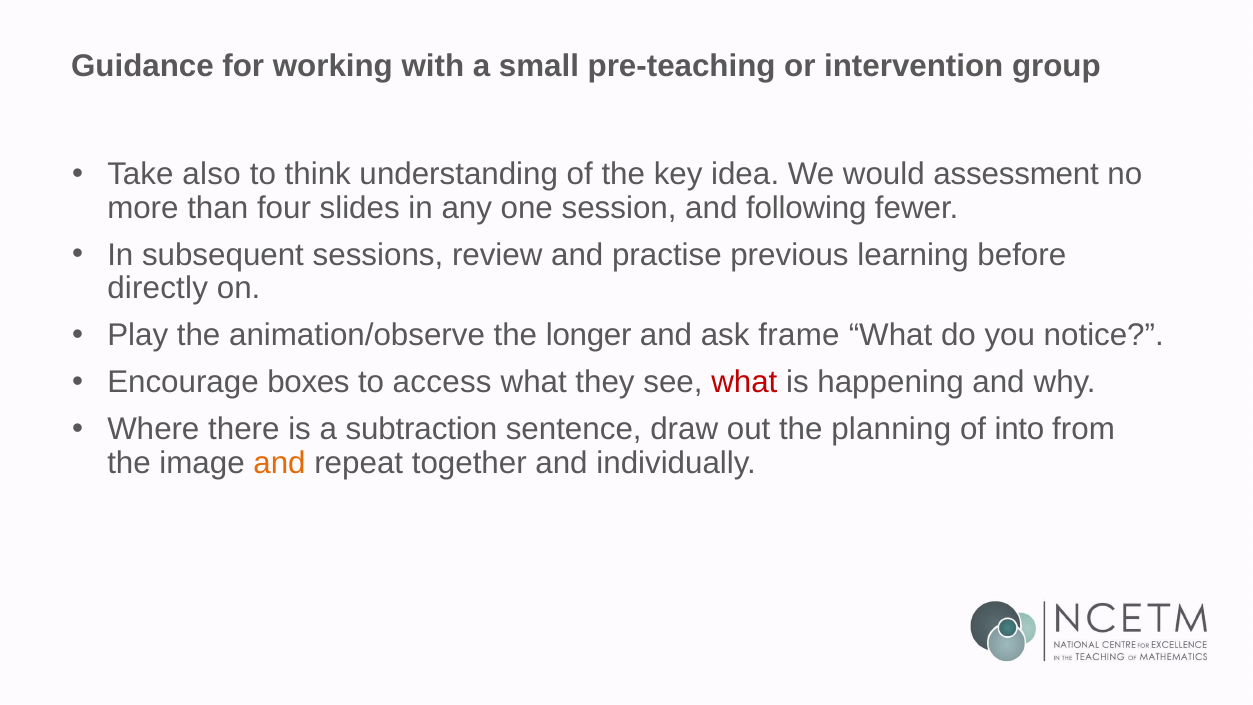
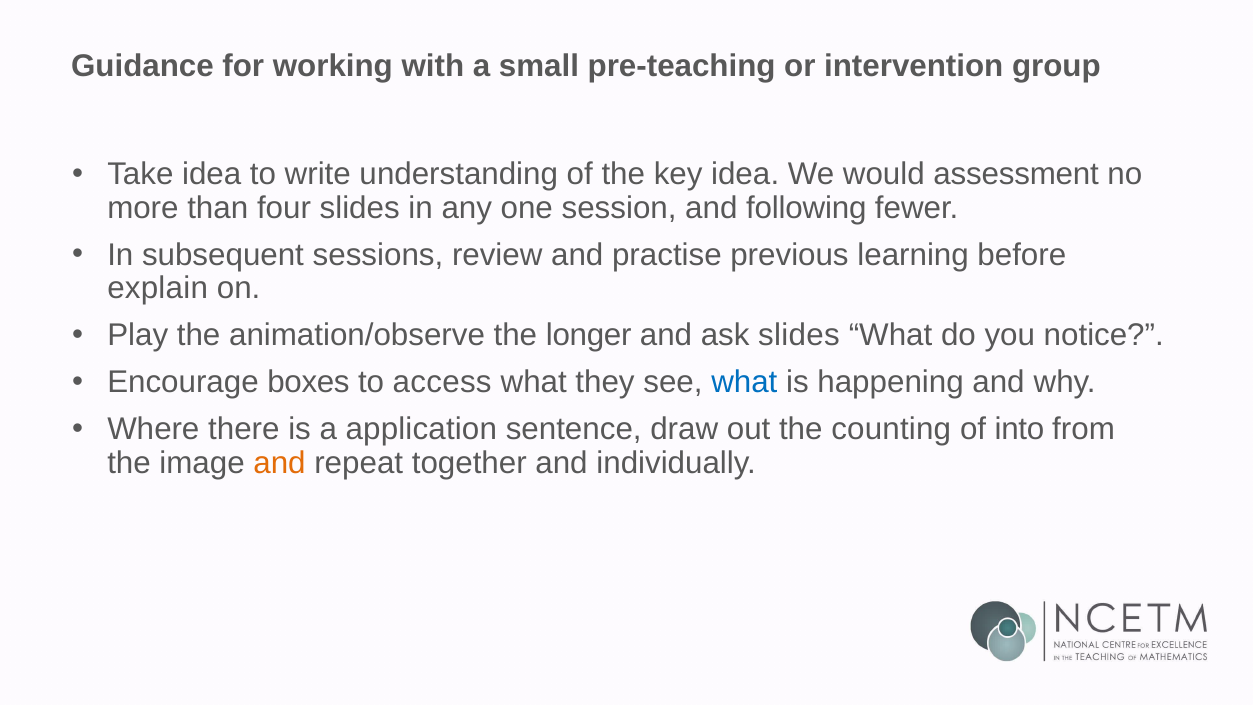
Take also: also -> idea (212, 174)
think: think -> write (318, 174)
directly: directly -> explain (158, 289)
ask frame: frame -> slides (799, 335)
what colour: red -> blue (744, 382)
subtraction: subtraction -> application (421, 429)
planning: planning -> counting (891, 429)
